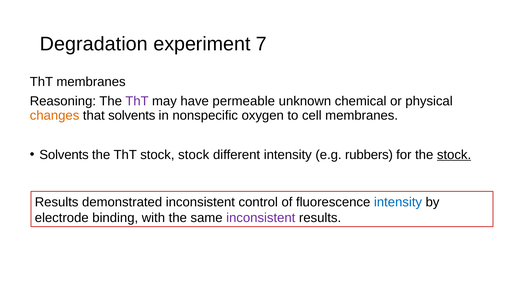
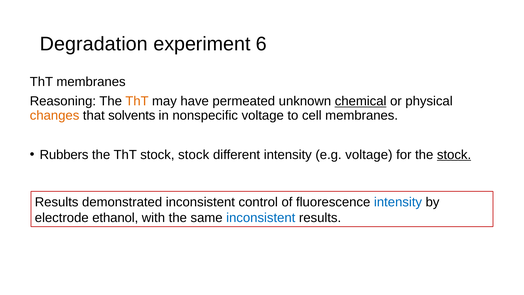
7: 7 -> 6 (261, 44)
ThT colour: purple -> orange (137, 101)
permeable: permeable -> permeated (244, 101)
chemical underline: none -> present (361, 101)
nonspecific oxygen: oxygen -> voltage (263, 115)
Solvents: Solvents -> Rubbers (64, 155)
e.g rubbers: rubbers -> voltage (369, 155)
binding: binding -> ethanol (115, 218)
inconsistent colour: purple -> blue (261, 218)
